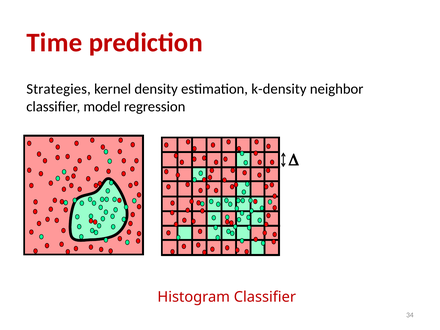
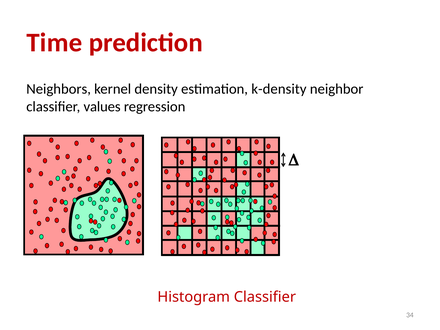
Strategies: Strategies -> Neighbors (59, 89)
model: model -> values (102, 107)
